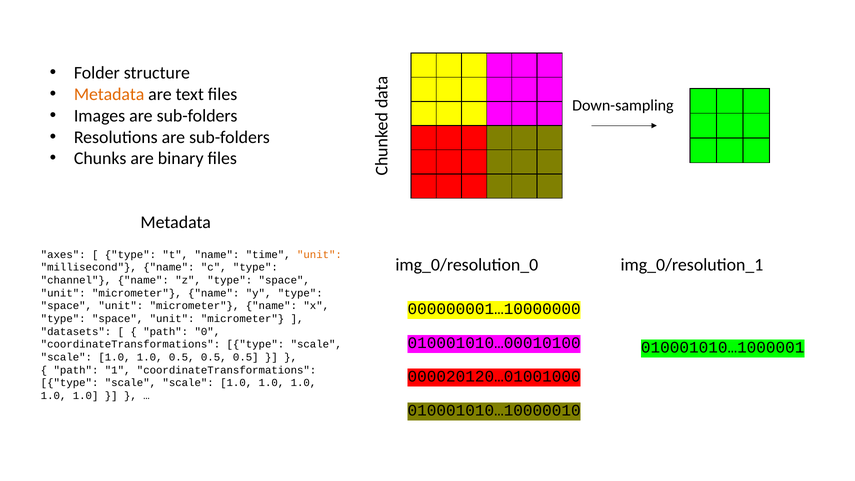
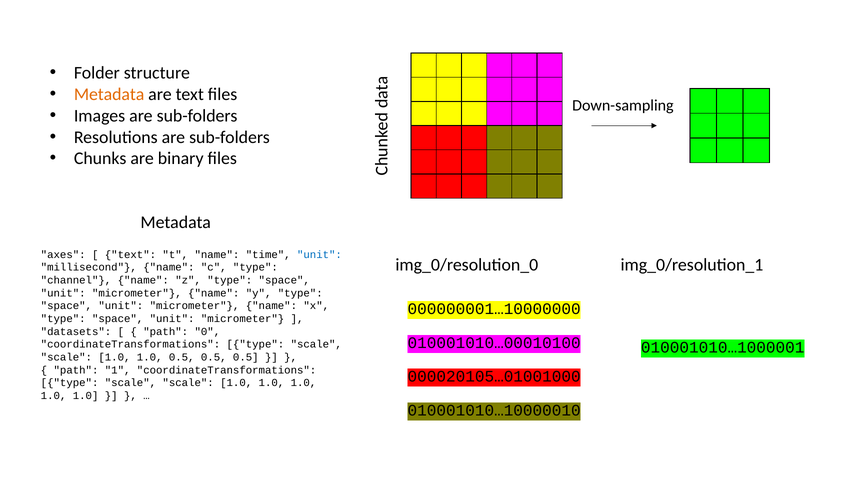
type: type -> text (130, 255)
unit colour: orange -> blue (319, 255)
000020120…01001000: 000020120…01001000 -> 000020105…01001000 (494, 377)
